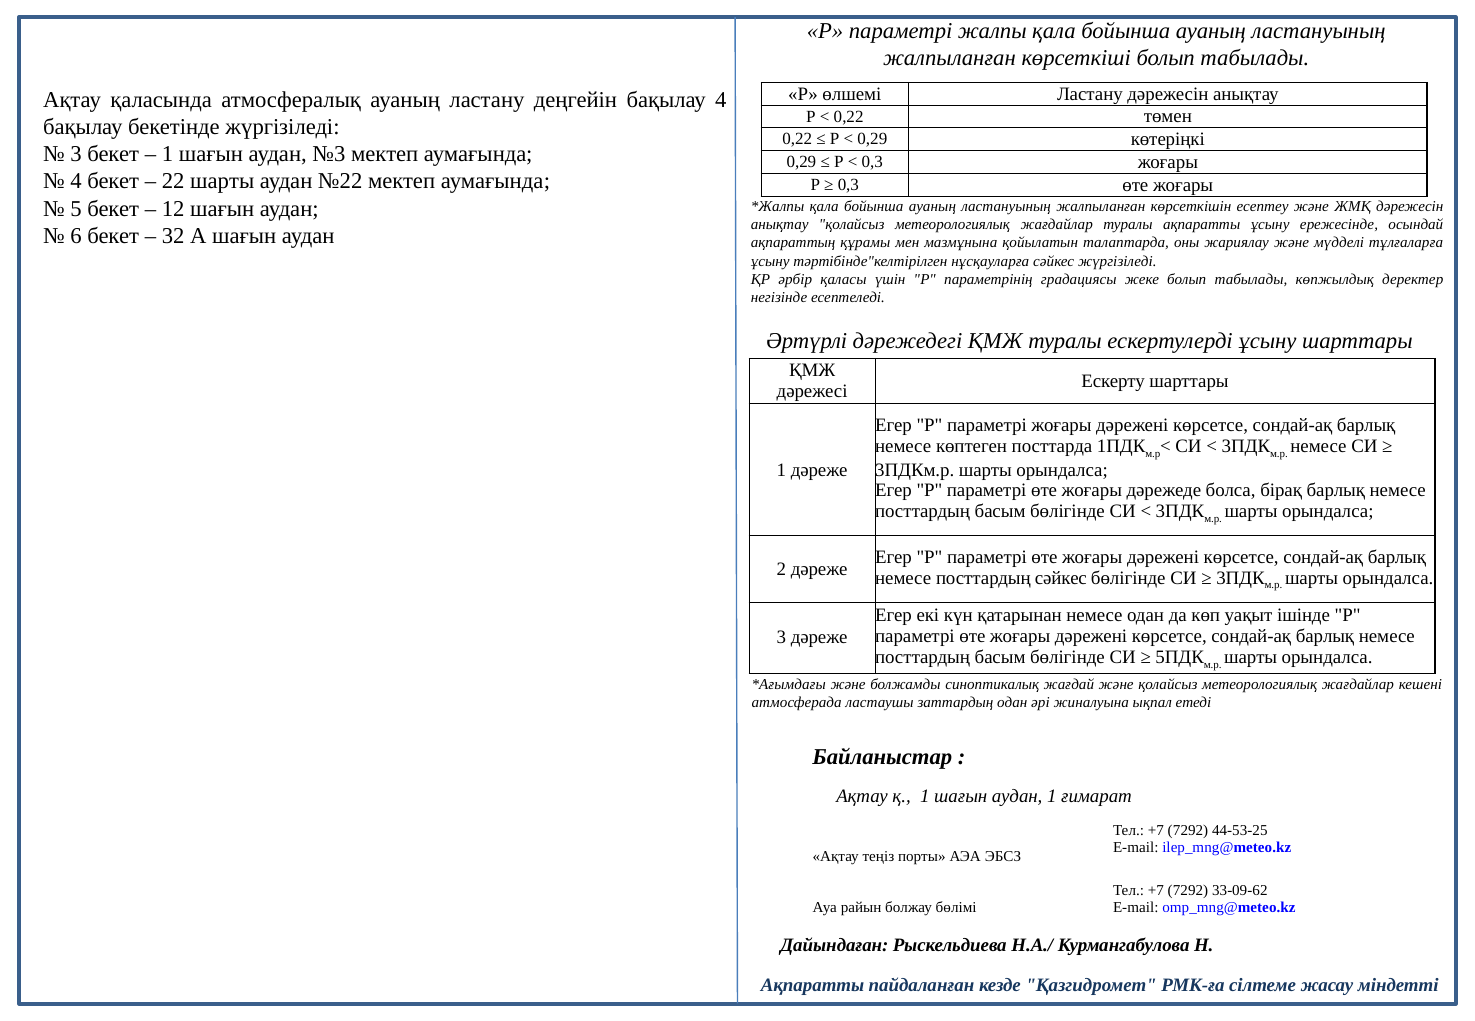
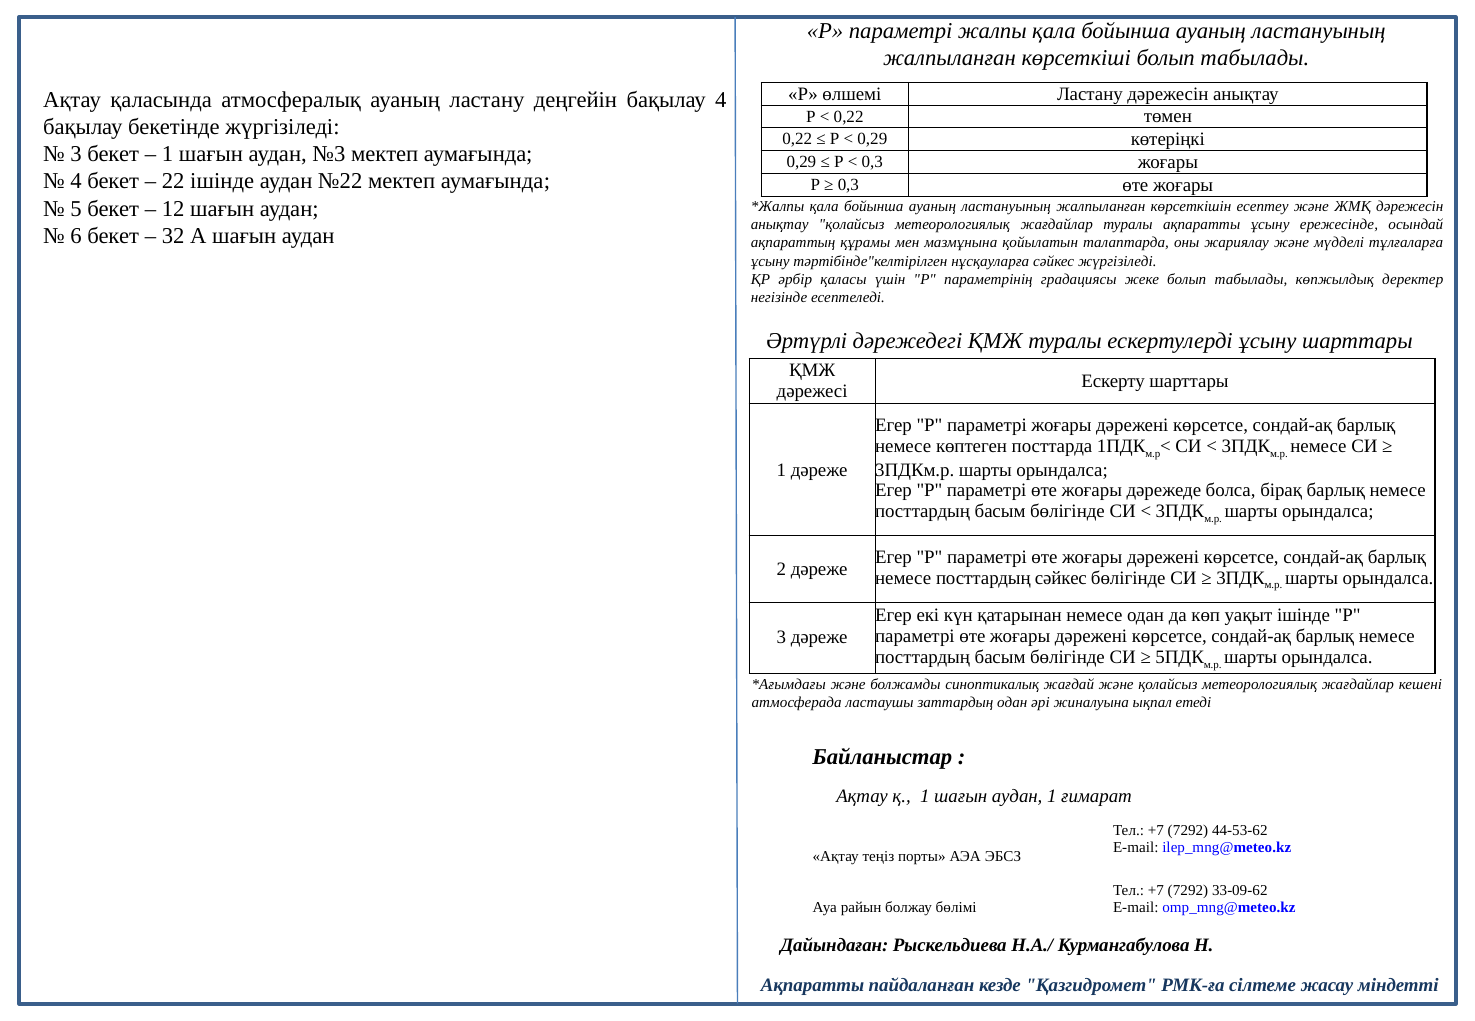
22 шарты: шарты -> ішінде (222, 182)
44-53-25: 44-53-25 -> 44-53-62 (1240, 831)
